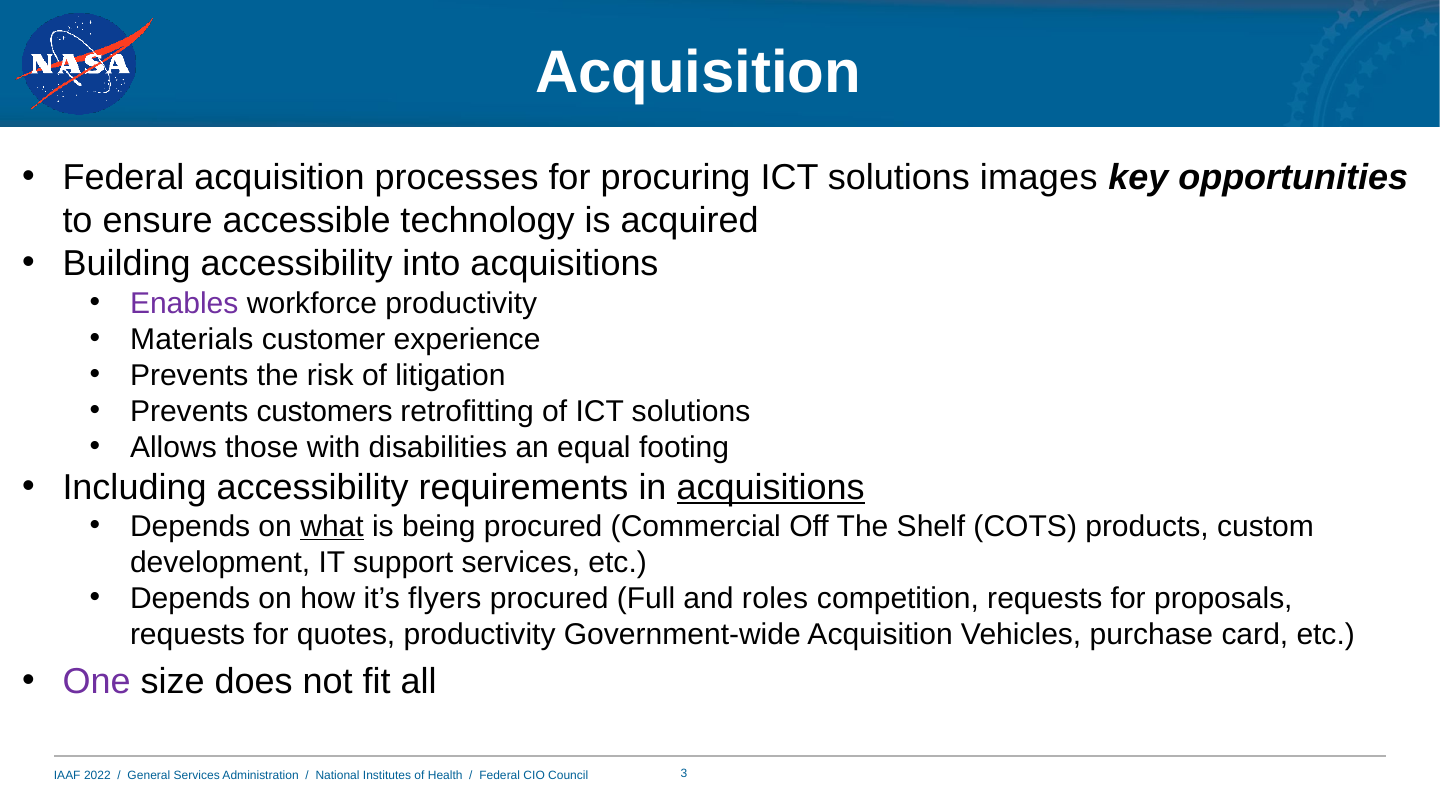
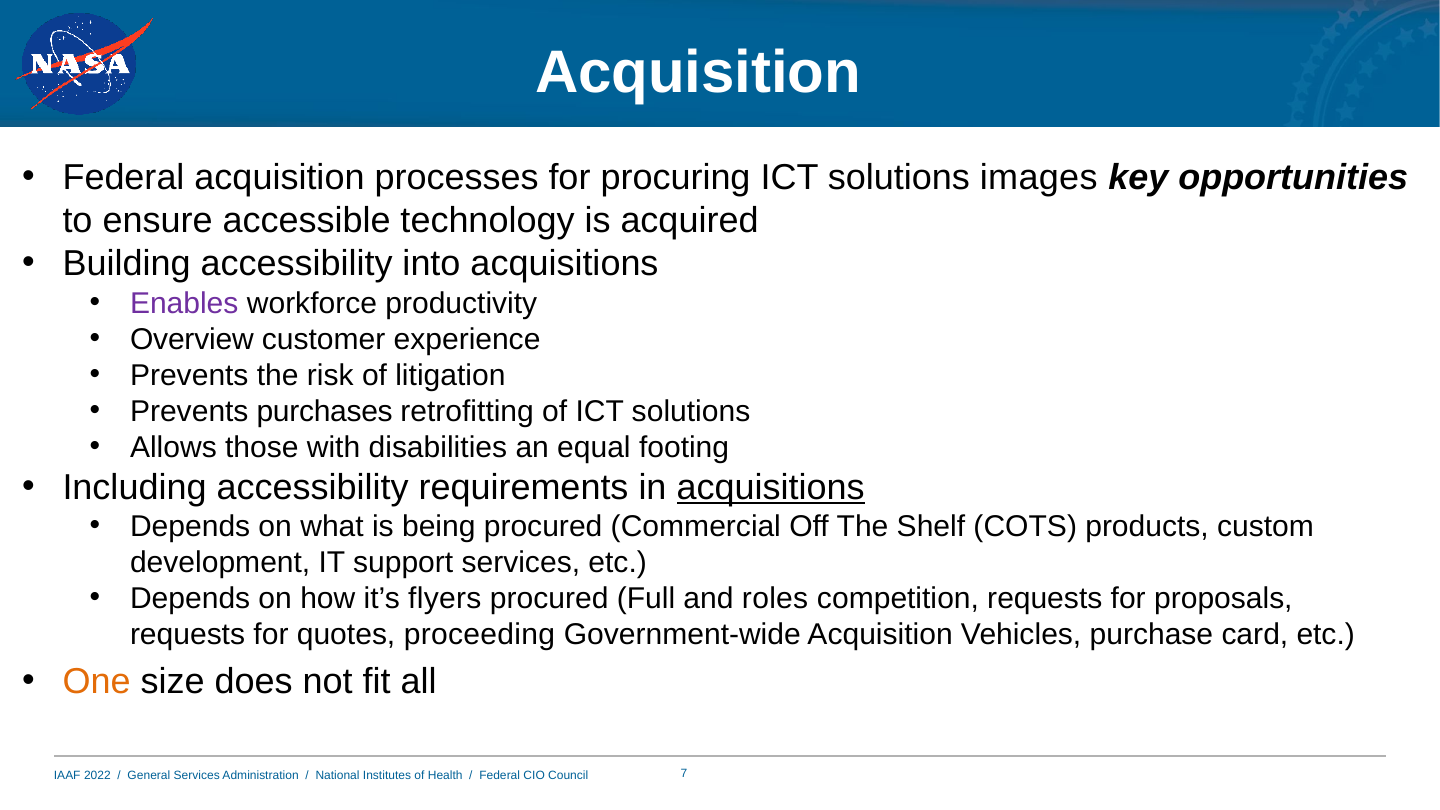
Materials: Materials -> Overview (192, 339)
customers: customers -> purchases (325, 411)
what underline: present -> none (332, 527)
quotes productivity: productivity -> proceeding (479, 635)
One colour: purple -> orange (97, 681)
3: 3 -> 7 (684, 773)
